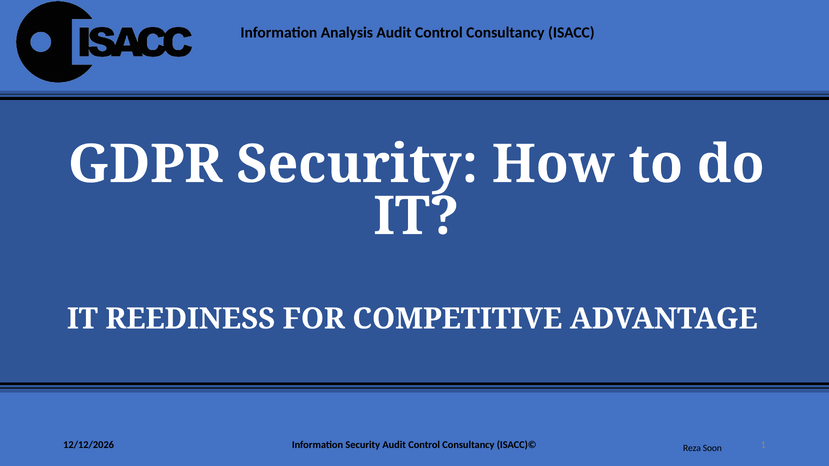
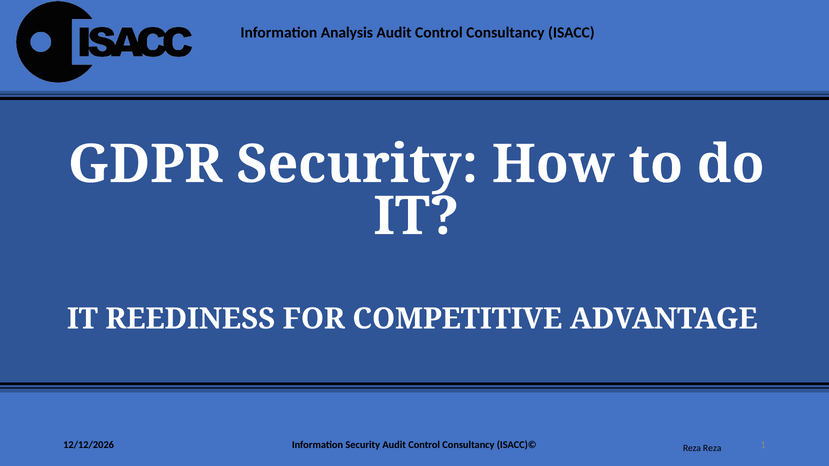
Reza Soon: Soon -> Reza (712, 449)
